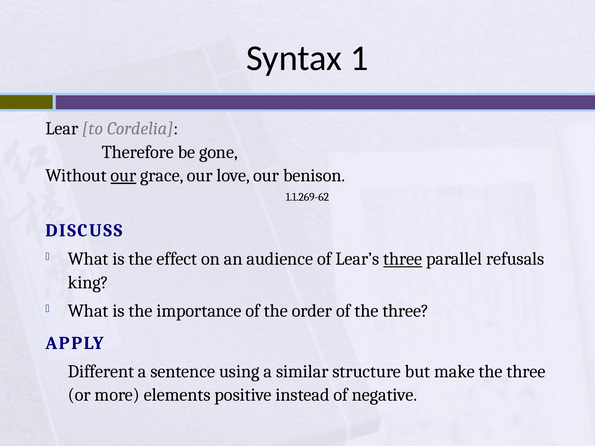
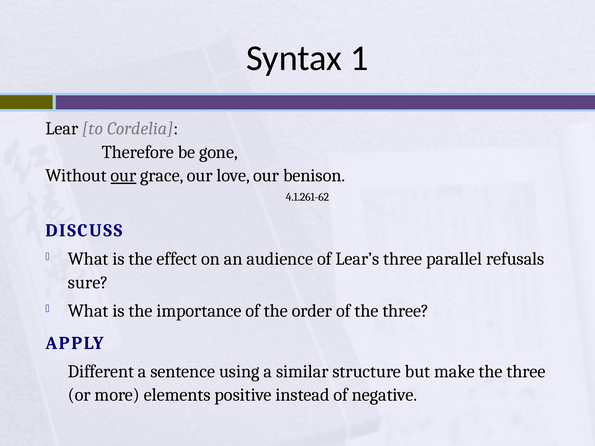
1.1.269-62: 1.1.269-62 -> 4.1.261-62 (307, 197)
three underline: present -> none (403, 259)
king: king -> sure (88, 283)
